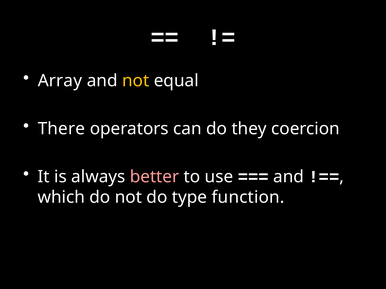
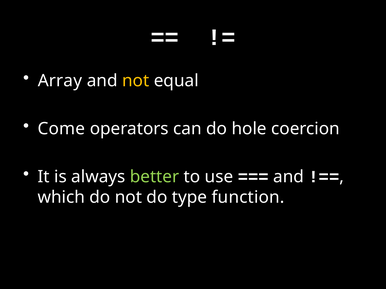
There: There -> Come (61, 129)
they: they -> hole (249, 129)
better colour: pink -> light green (155, 177)
